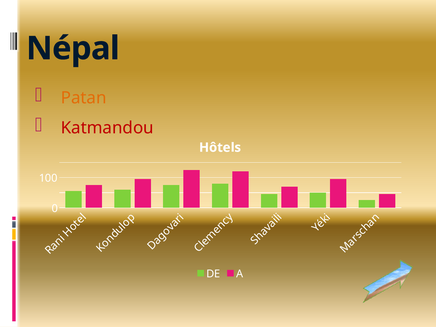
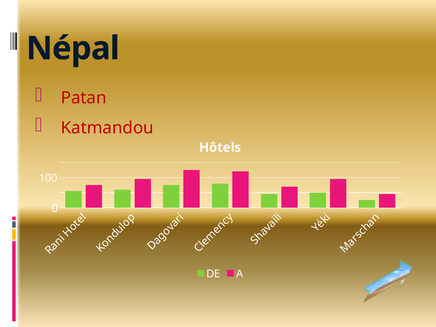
Patan colour: orange -> red (84, 98)
